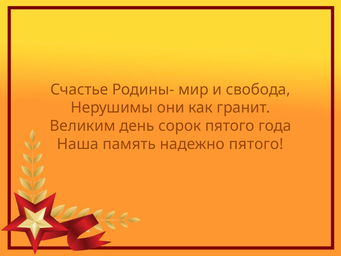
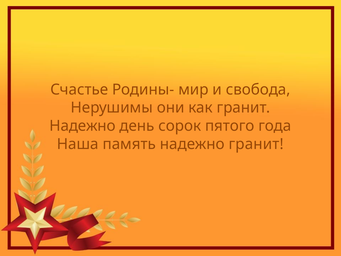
Великим: Великим -> Надежно (83, 126)
надежно пятого: пятого -> гранит (256, 144)
